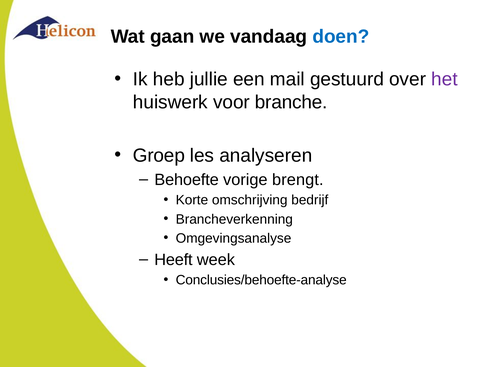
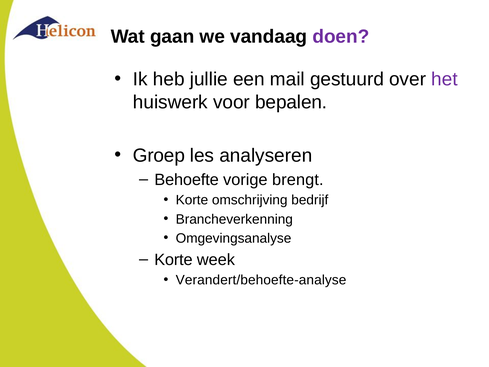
doen colour: blue -> purple (341, 36)
branche: branche -> bepalen (291, 102)
Heeft: Heeft -> Korte (173, 259)
Conclusies/behoefte-analyse: Conclusies/behoefte-analyse -> Verandert/behoefte-analyse (261, 280)
